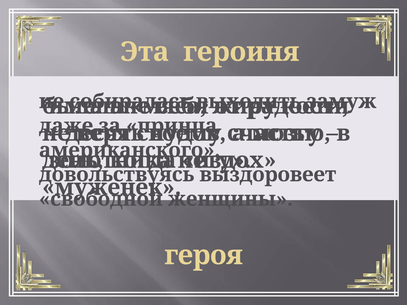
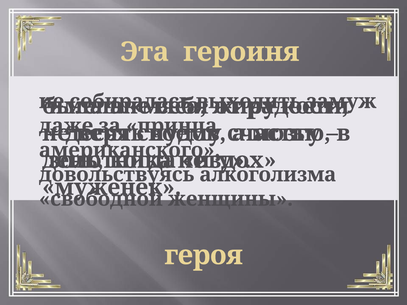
выздоровеет: выздоровеет -> алкоголизма (268, 175)
